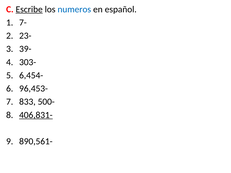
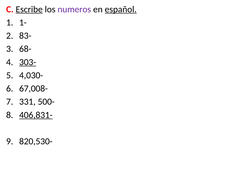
numeros colour: blue -> purple (74, 9)
español underline: none -> present (121, 9)
7-: 7- -> 1- (23, 23)
23-: 23- -> 83- (25, 36)
39-: 39- -> 68- (25, 49)
303- underline: none -> present (28, 62)
6,454-: 6,454- -> 4,030- (31, 75)
96,453-: 96,453- -> 67,008- (34, 89)
833: 833 -> 331 (27, 102)
890,561-: 890,561- -> 820,530- (36, 142)
